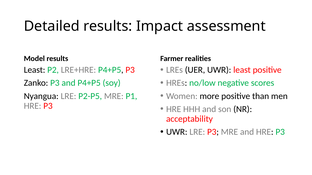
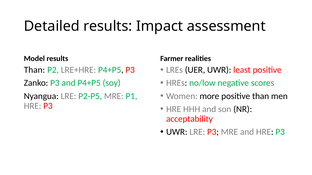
Least: Least -> Than (34, 70)
